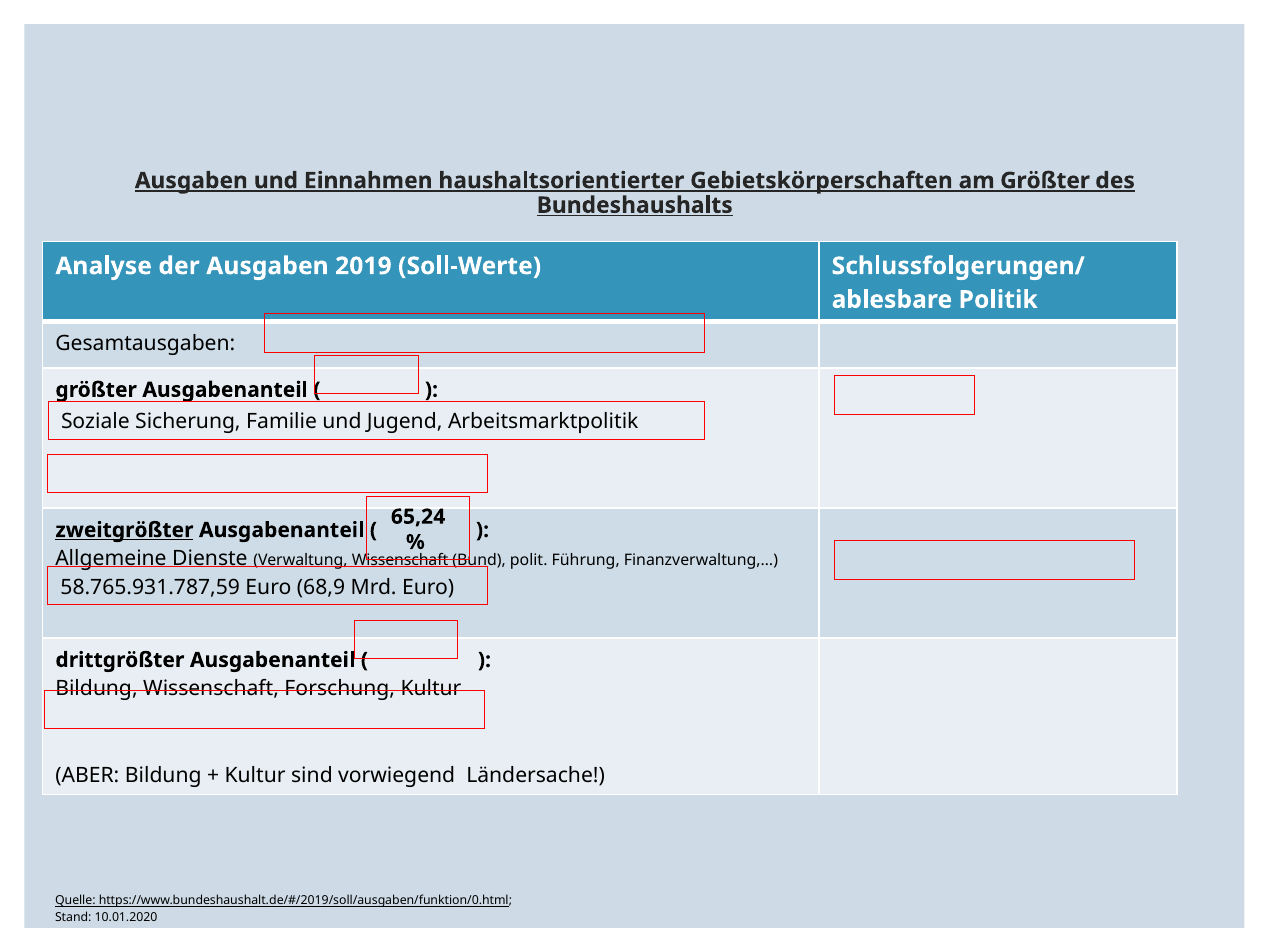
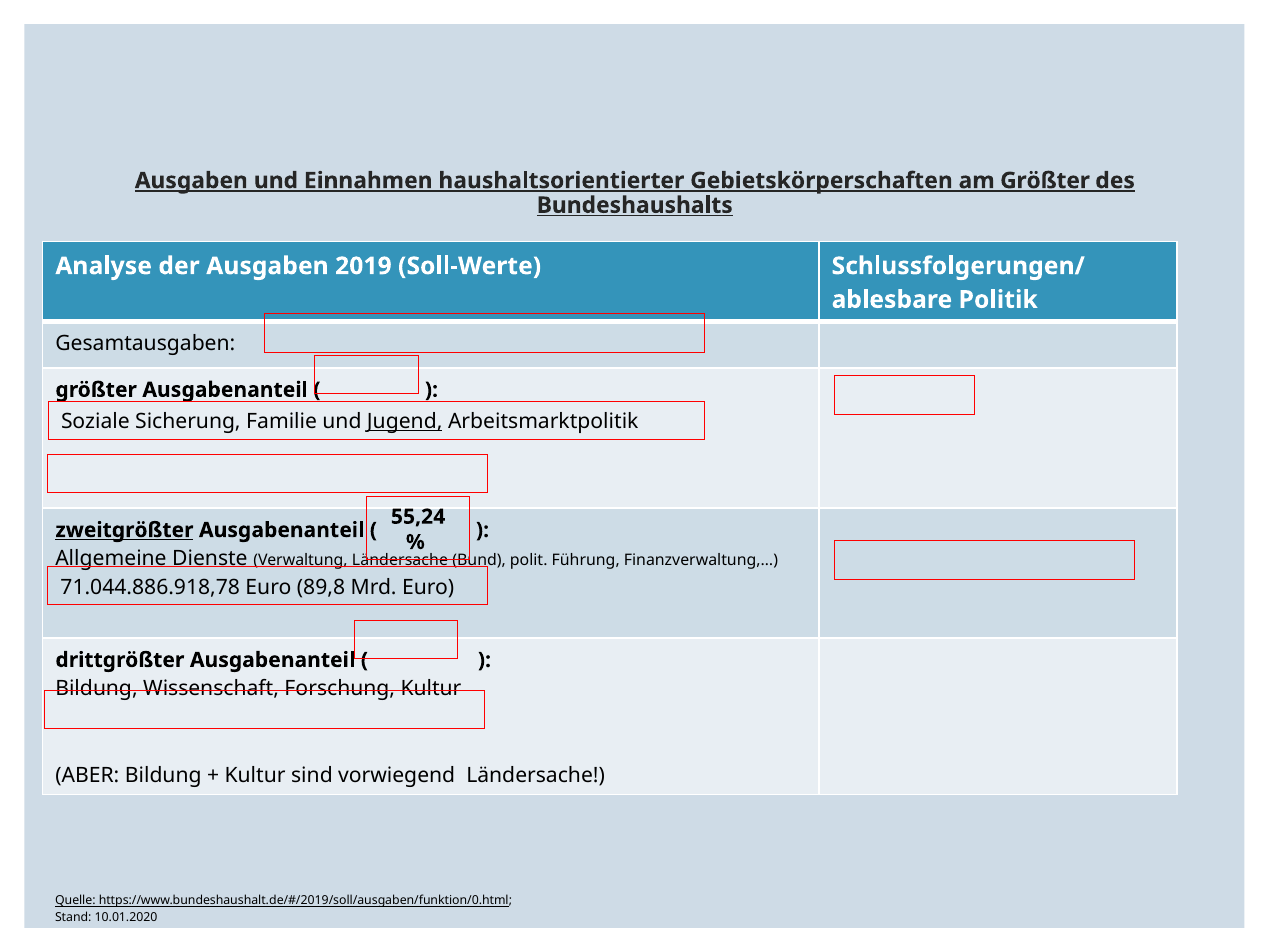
Jugend underline: none -> present (405, 422)
65,24: 65,24 -> 55,24 (418, 517)
Verwaltung Wissenschaft: Wissenschaft -> Ländersache (400, 560)
58.765.931.787,59: 58.765.931.787,59 -> 71.044.886.918,78 (150, 587)
68,9: 68,9 -> 89,8 (321, 587)
